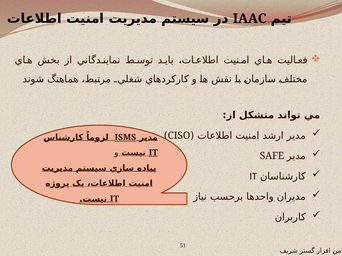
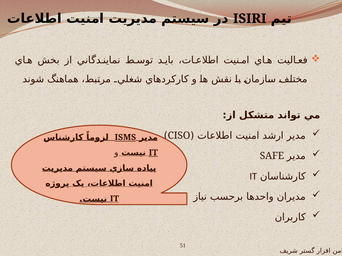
IAAC: IAAC -> ISIRI (250, 19)
